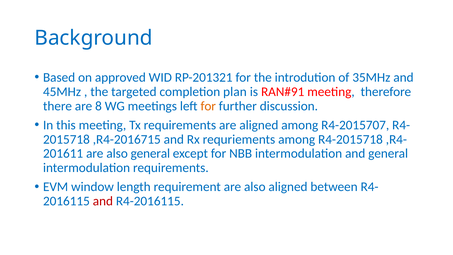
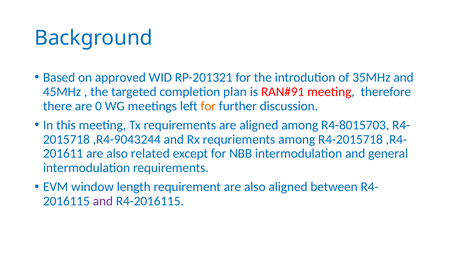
8: 8 -> 0 (98, 106)
R4-2015707: R4-2015707 -> R4-8015703 (355, 125)
,R4-2016715: ,R4-2016715 -> ,R4-9043244 (127, 139)
also general: general -> related (150, 154)
and colour: red -> purple (103, 201)
